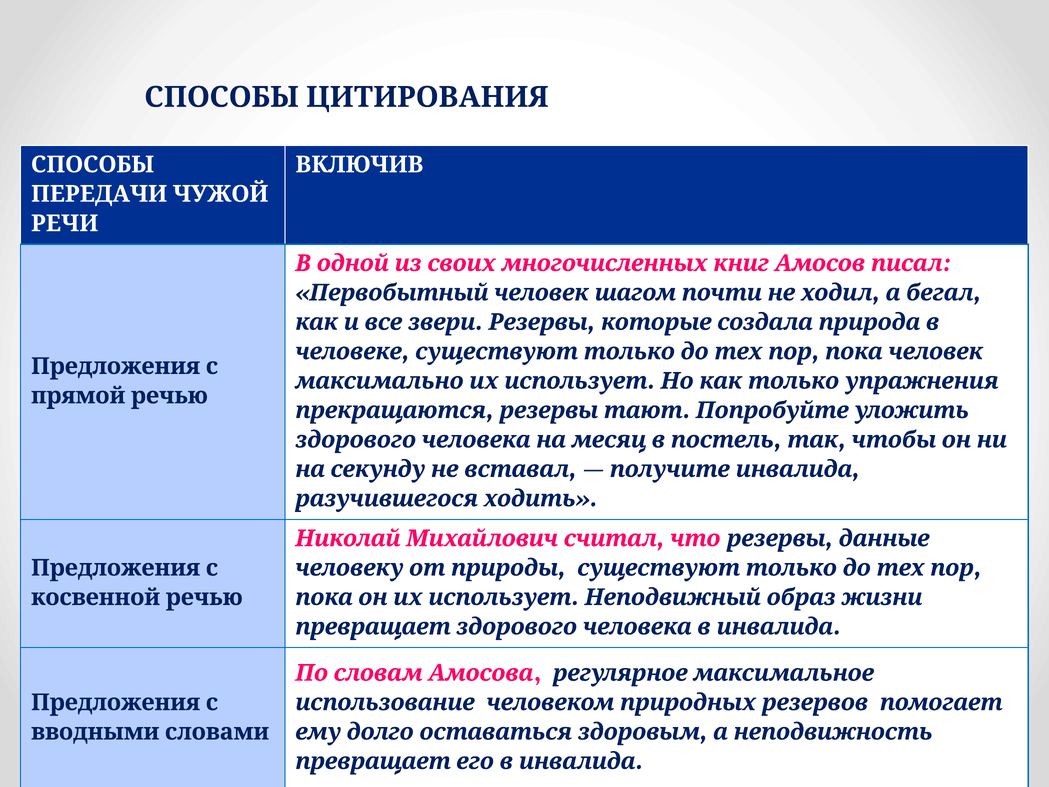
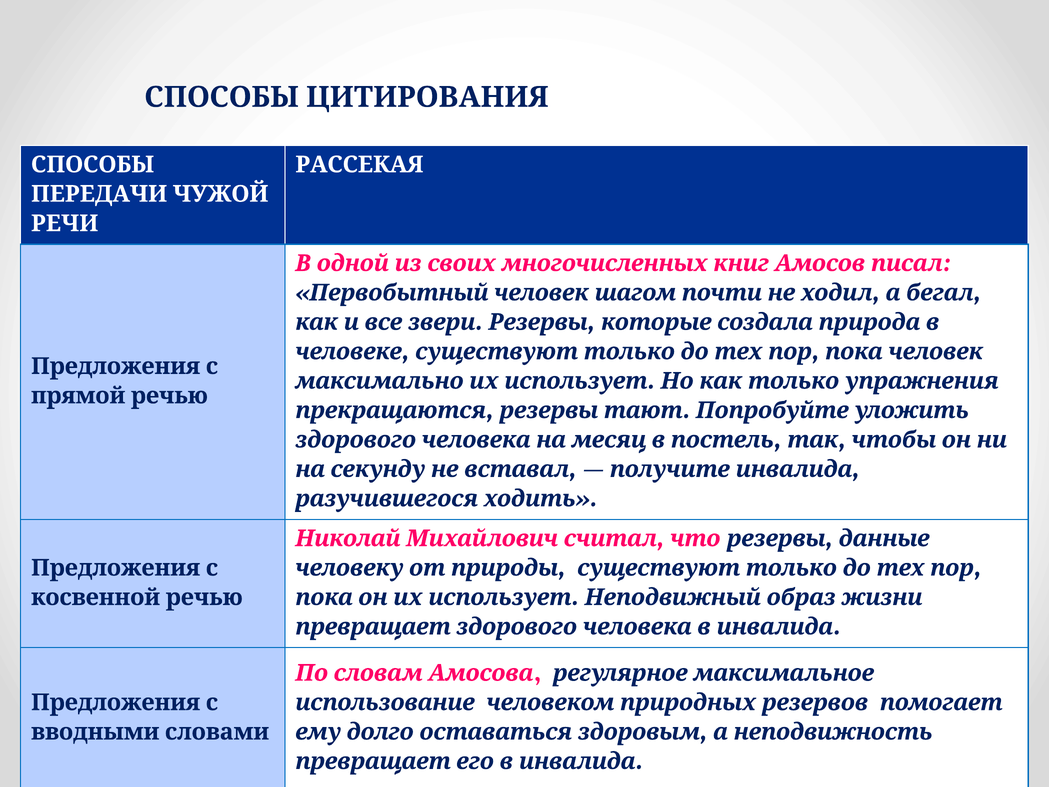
ВКЛЮЧИВ: ВКЛЮЧИВ -> РАССЕКАЯ (360, 165)
